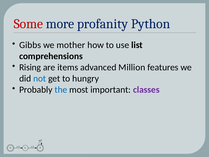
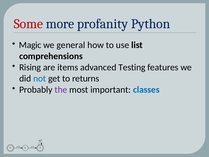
Gibbs: Gibbs -> Magic (30, 45)
mother: mother -> general (71, 45)
Million: Million -> Testing (132, 67)
hungry: hungry -> returns (86, 78)
the colour: blue -> purple (61, 89)
classes colour: purple -> blue (146, 89)
